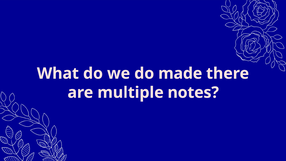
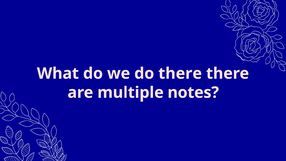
do made: made -> there (180, 73)
